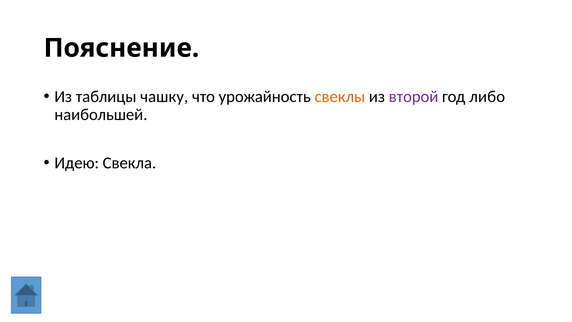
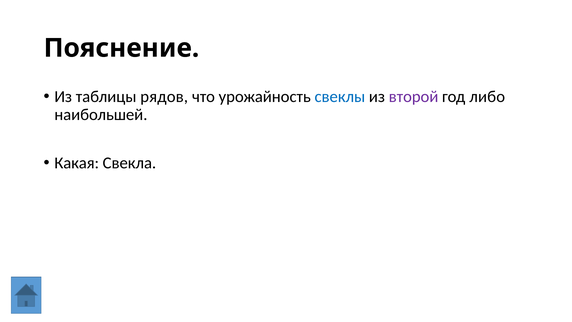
чашку: чашку -> рядов (164, 97)
свеклы colour: orange -> blue (340, 97)
Идею: Идею -> Какая (77, 163)
